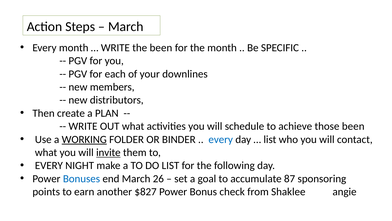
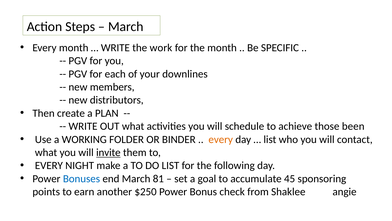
the been: been -> work (161, 48)
WORKING underline: present -> none (84, 139)
every colour: blue -> orange (221, 139)
26: 26 -> 81 (158, 178)
87: 87 -> 45 (290, 178)
$827: $827 -> $250 (146, 191)
